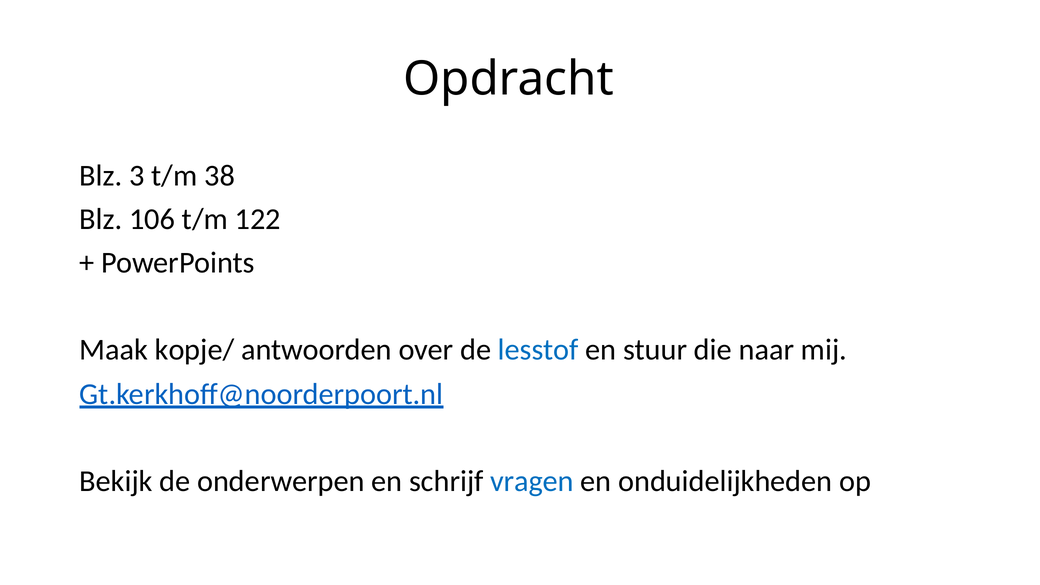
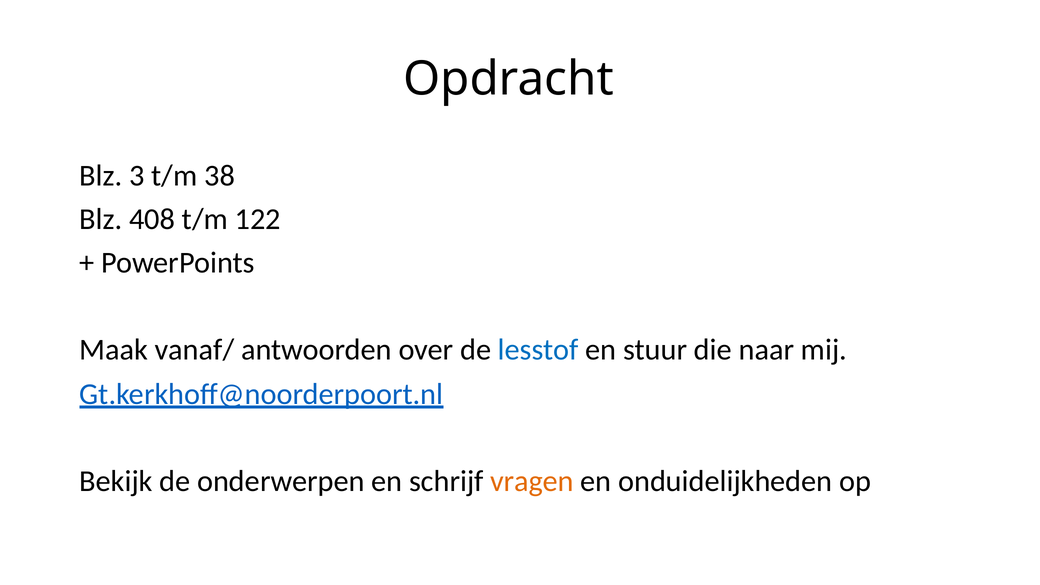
106: 106 -> 408 (152, 219)
kopje/: kopje/ -> vanaf/ (195, 350)
vragen colour: blue -> orange (532, 481)
